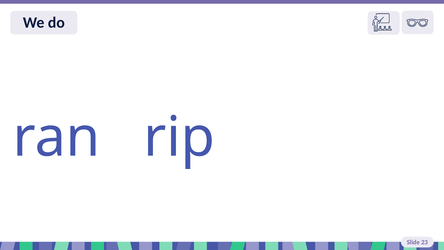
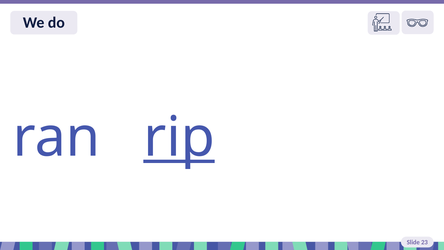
rip underline: none -> present (179, 137)
